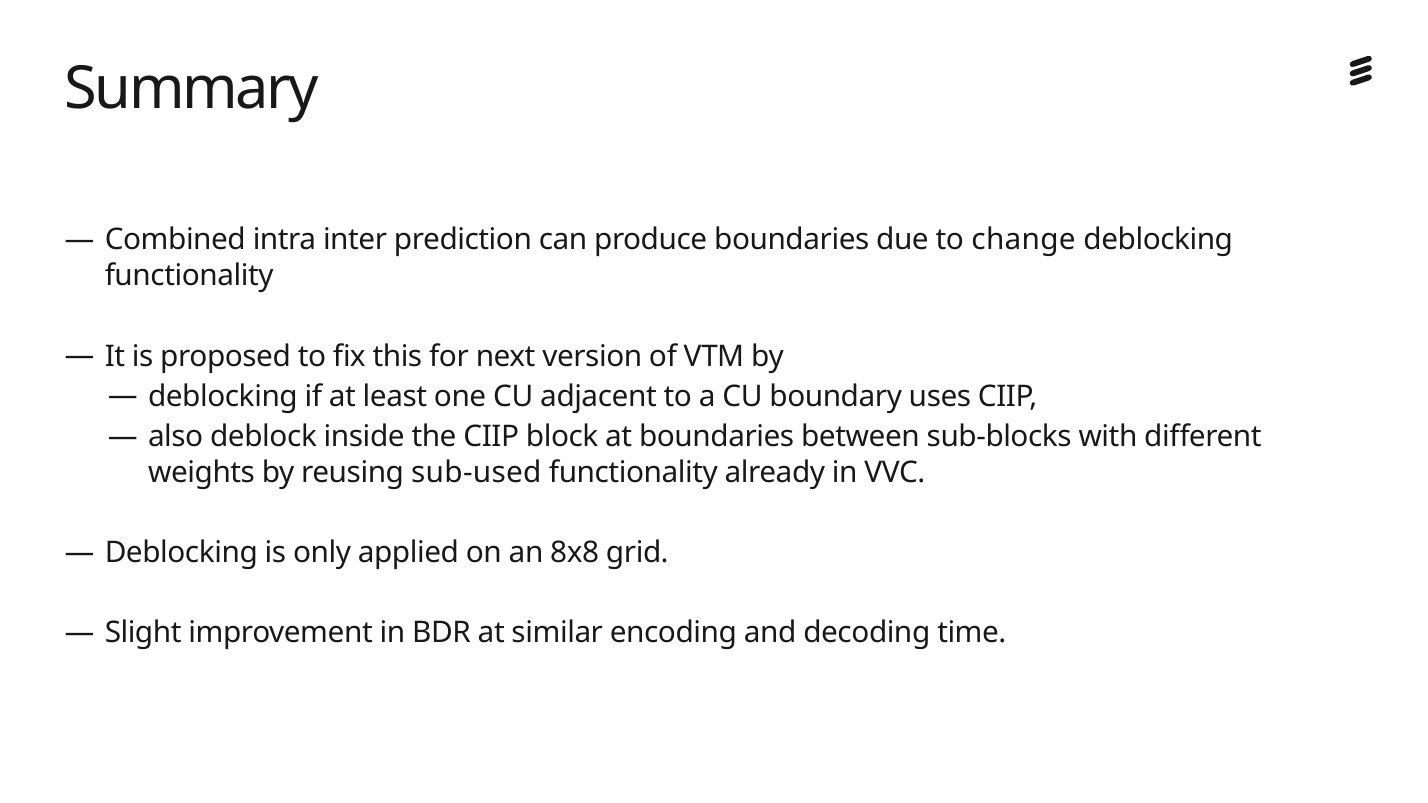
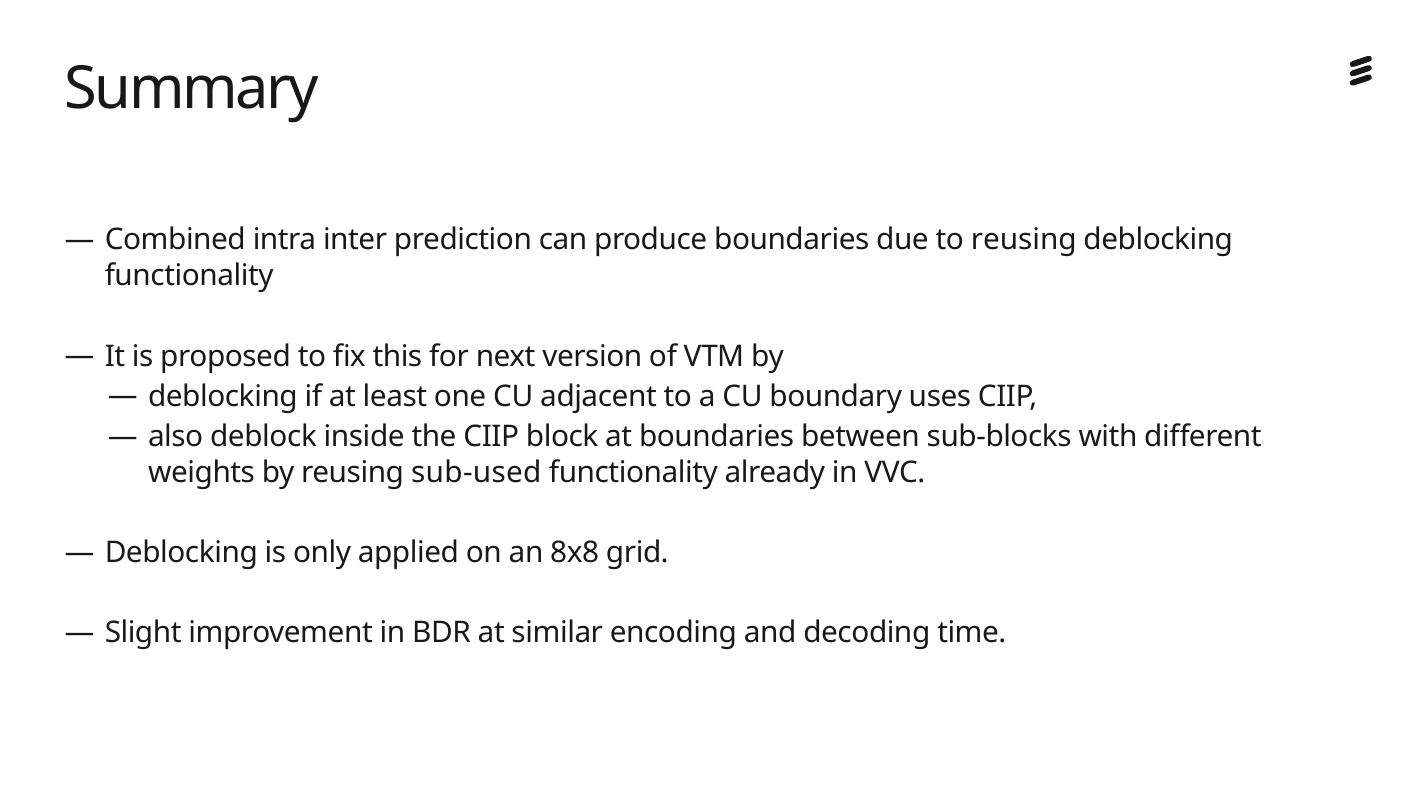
to change: change -> reusing (1024, 240)
